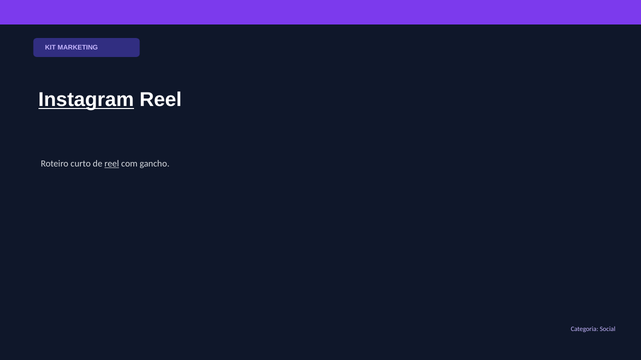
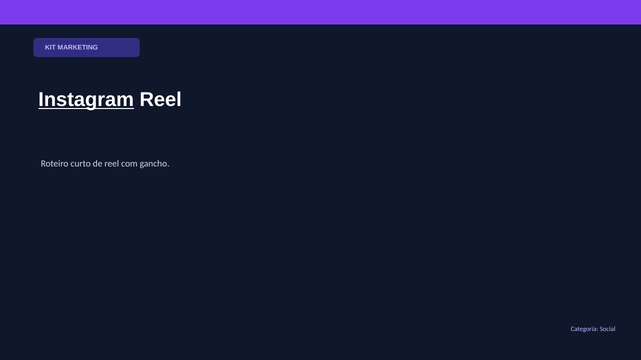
reel underline: present -> none (112, 164)
